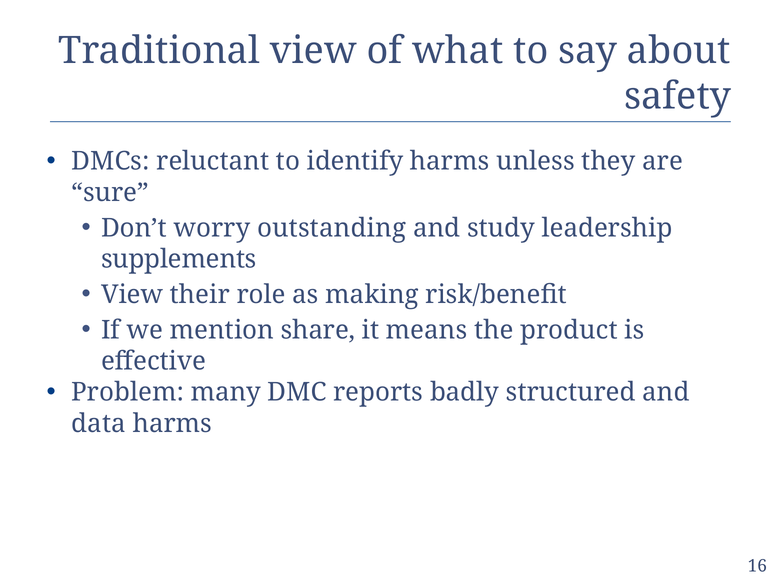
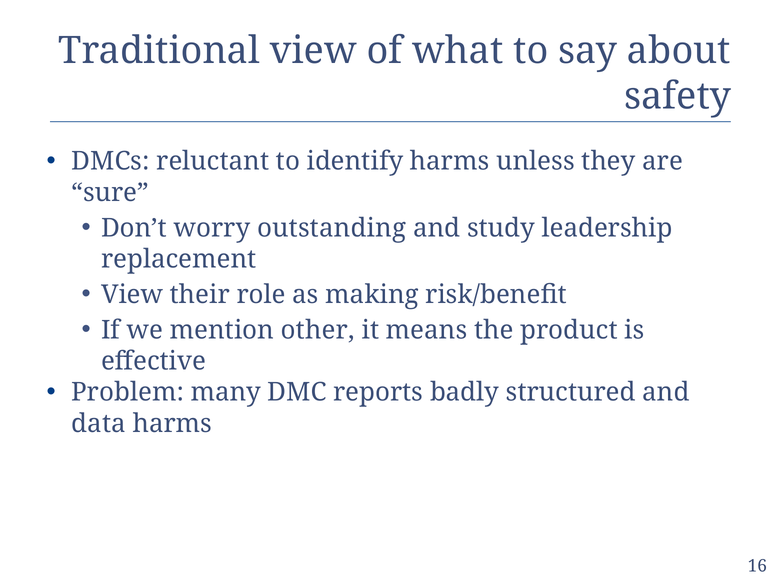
supplements: supplements -> replacement (179, 259)
share: share -> other (318, 330)
